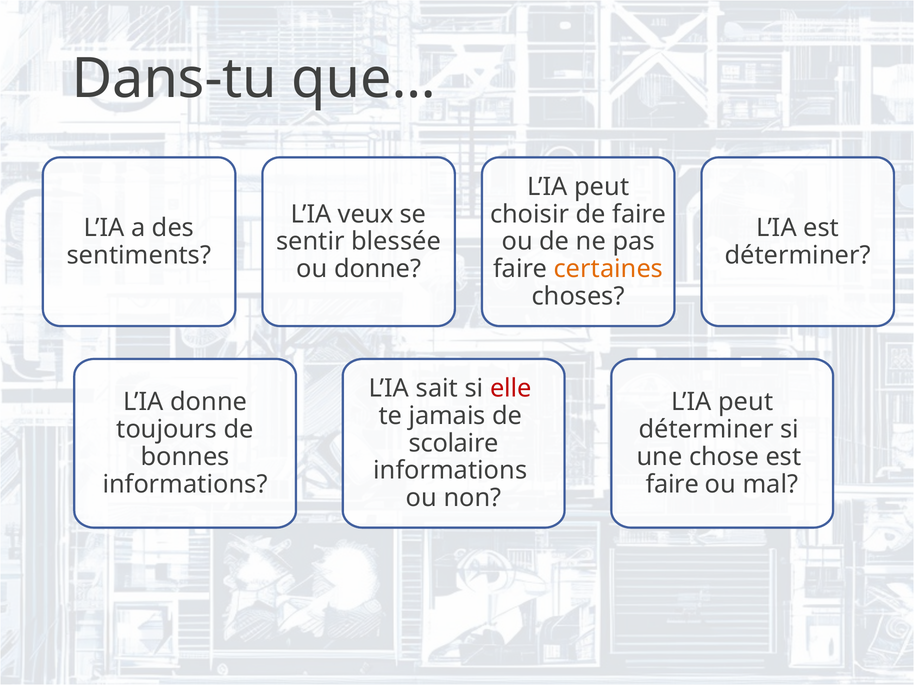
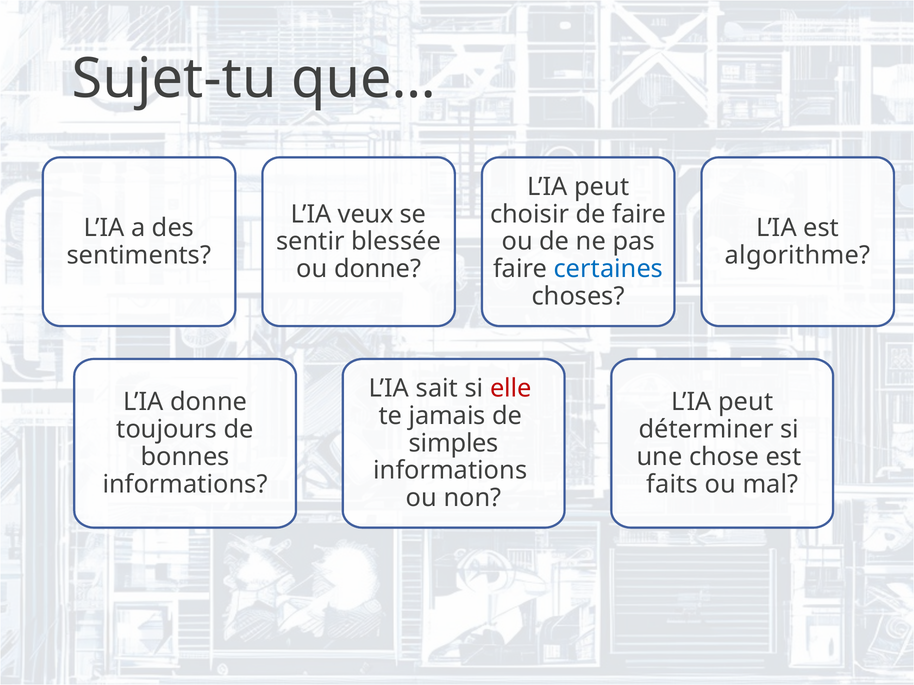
Dans-tu: Dans-tu -> Sujet-tu (174, 79)
déterminer: déterminer -> algorithme (798, 255)
certaines colour: orange -> blue (608, 269)
scolaire: scolaire -> simples (454, 443)
faire: faire -> faits (672, 485)
